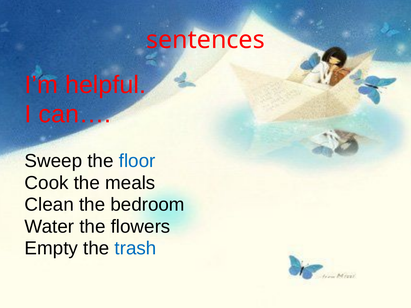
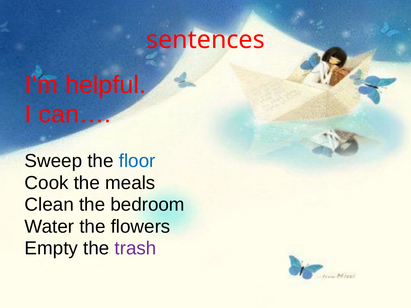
trash colour: blue -> purple (136, 249)
